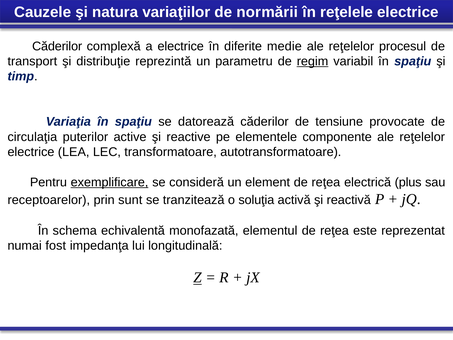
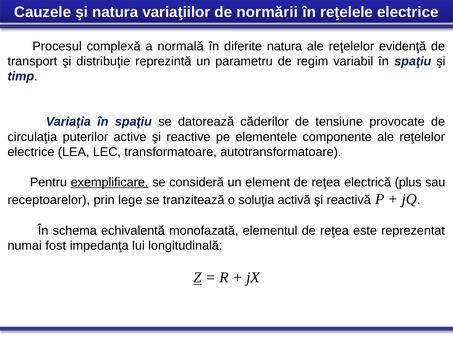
Căderilor: Căderilor -> Procesul (57, 46)
a electrice: electrice -> normală (181, 46)
diferite medie: medie -> natura (285, 46)
procesul: procesul -> evidenţă (403, 46)
regim underline: present -> none (313, 61)
sunt: sunt -> lege (130, 200)
